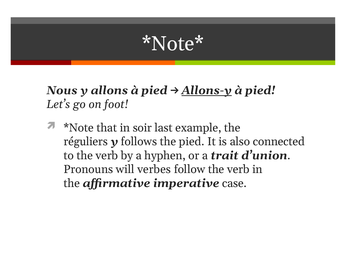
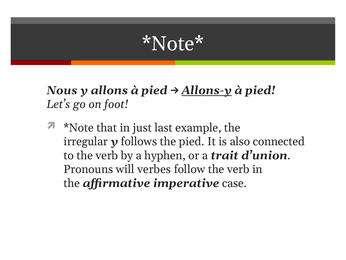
soir: soir -> just (142, 127)
réguliers: réguliers -> irregular (86, 141)
